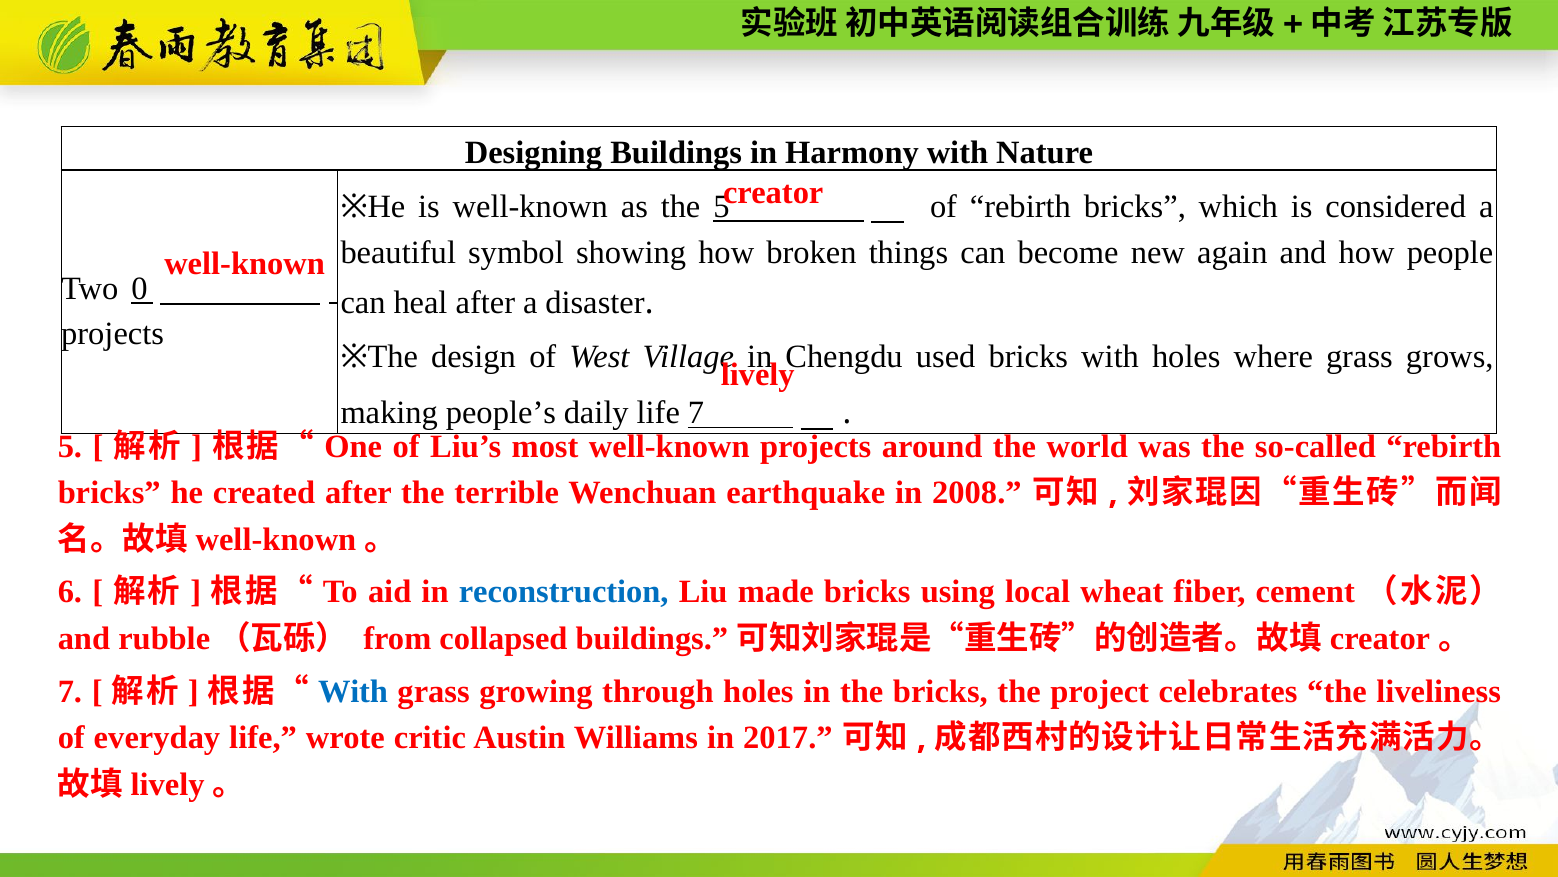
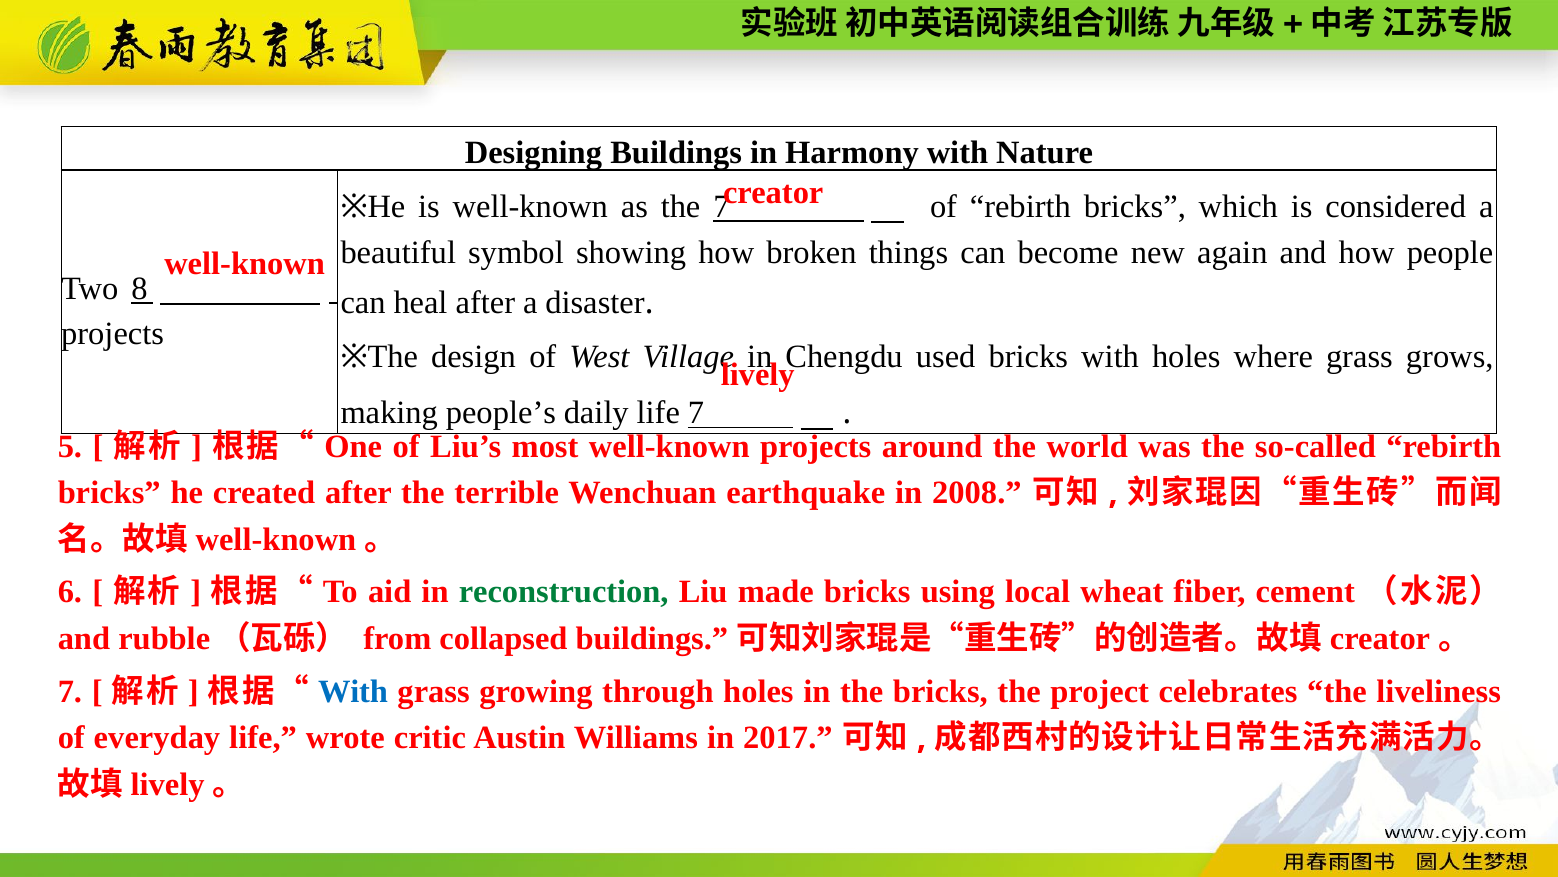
the 5: 5 -> 7 (722, 206)
0: 0 -> 8 (140, 288)
reconstruction colour: blue -> green (564, 592)
